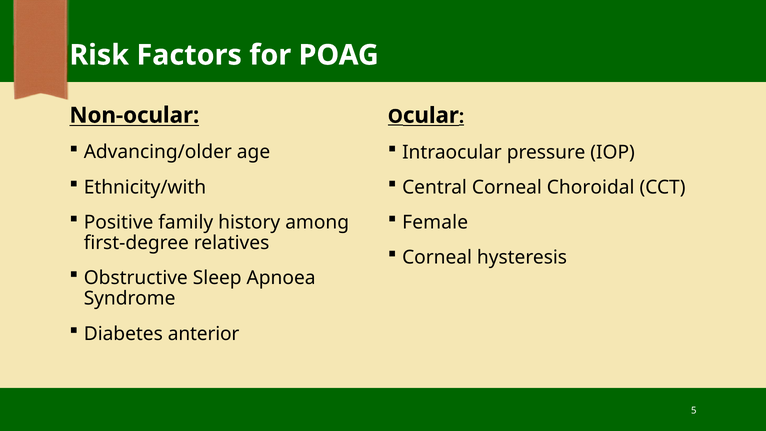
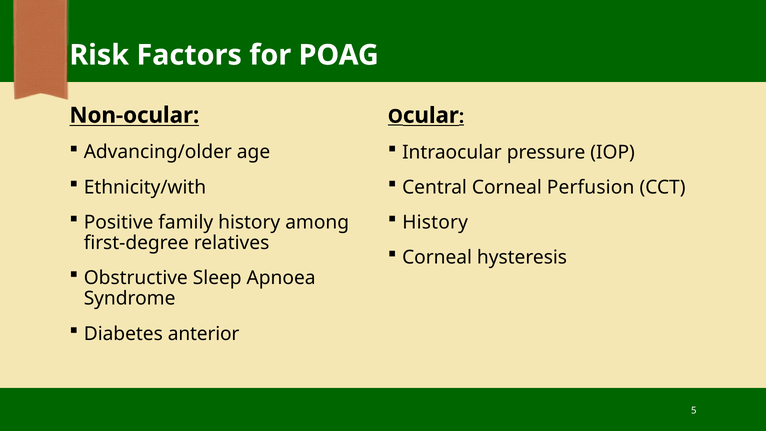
Choroidal: Choroidal -> Perfusion (591, 187)
Female: Female -> History (435, 222)
